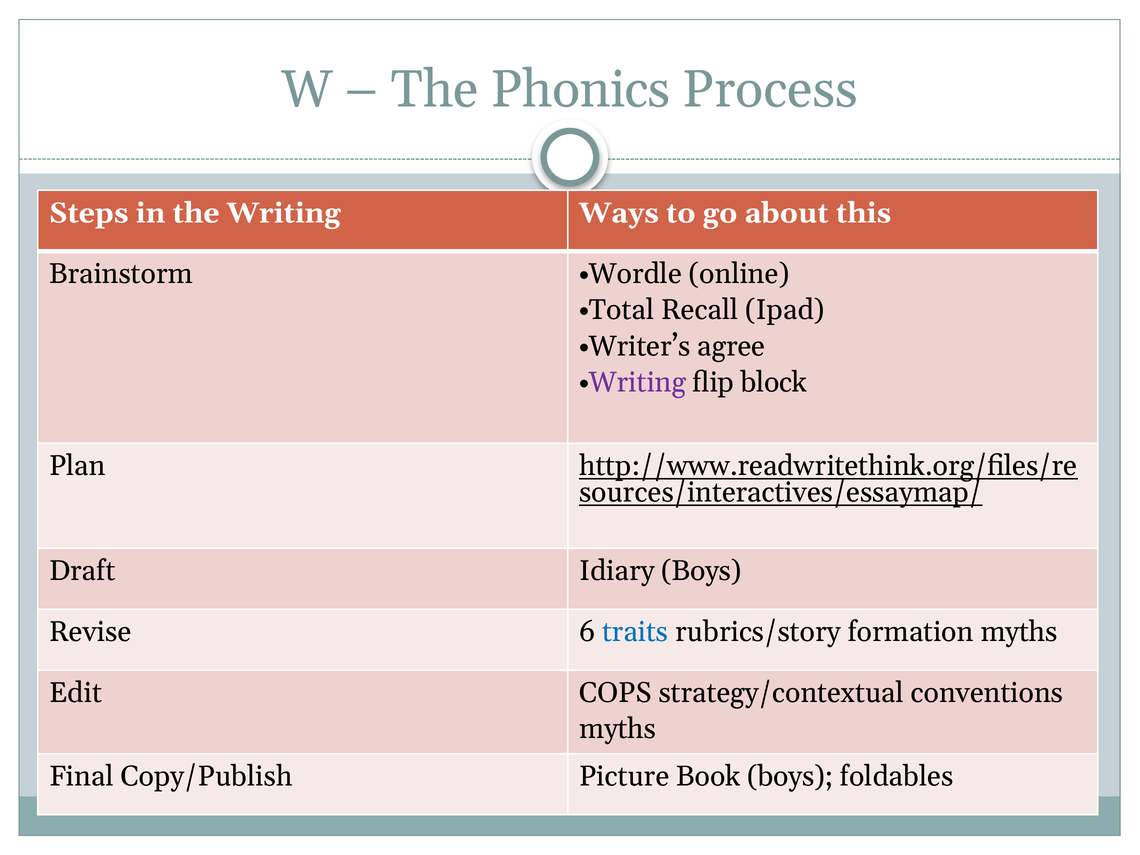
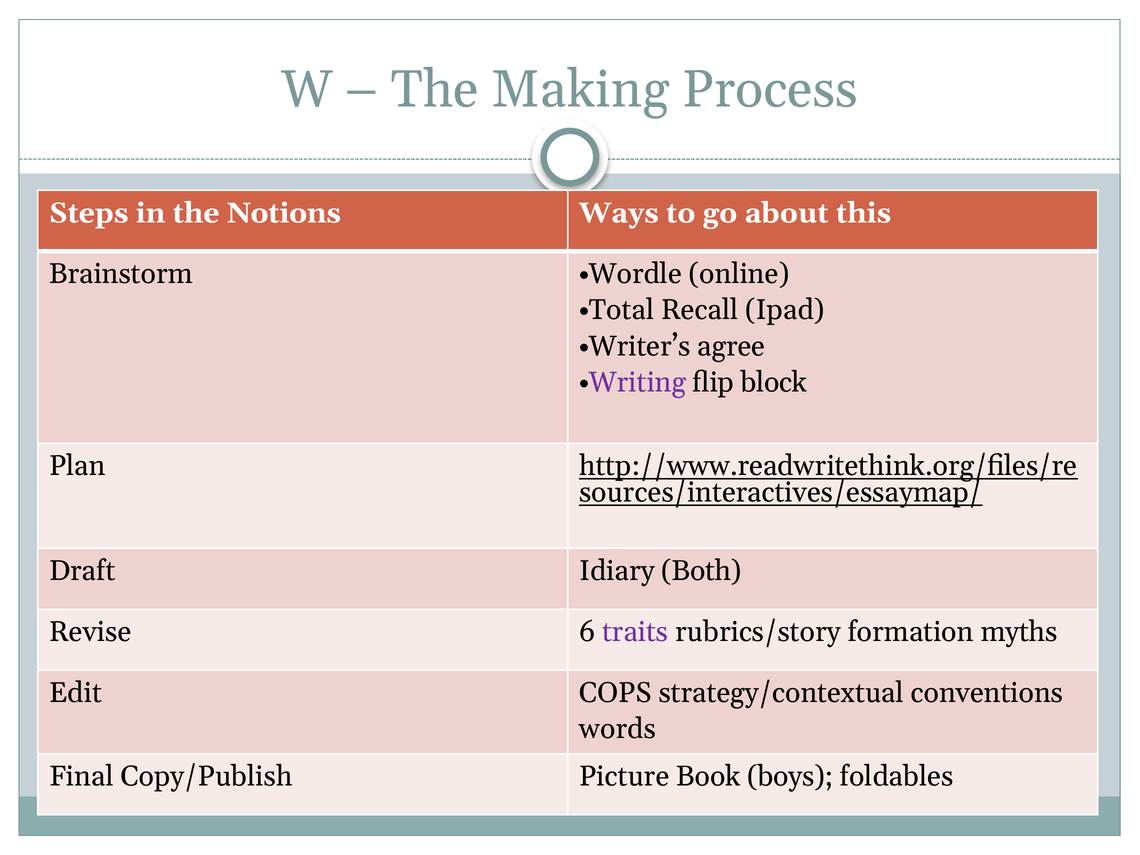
Phonics: Phonics -> Making (580, 90)
the Writing: Writing -> Notions (284, 213)
Idiary Boys: Boys -> Both (702, 571)
traits colour: blue -> purple (635, 632)
myths: myths -> words (618, 729)
